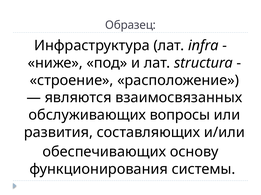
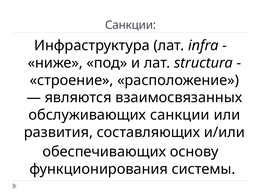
Образец: Образец -> Санкции (131, 25)
обслуживающих вопросы: вопросы -> санкции (180, 115)
